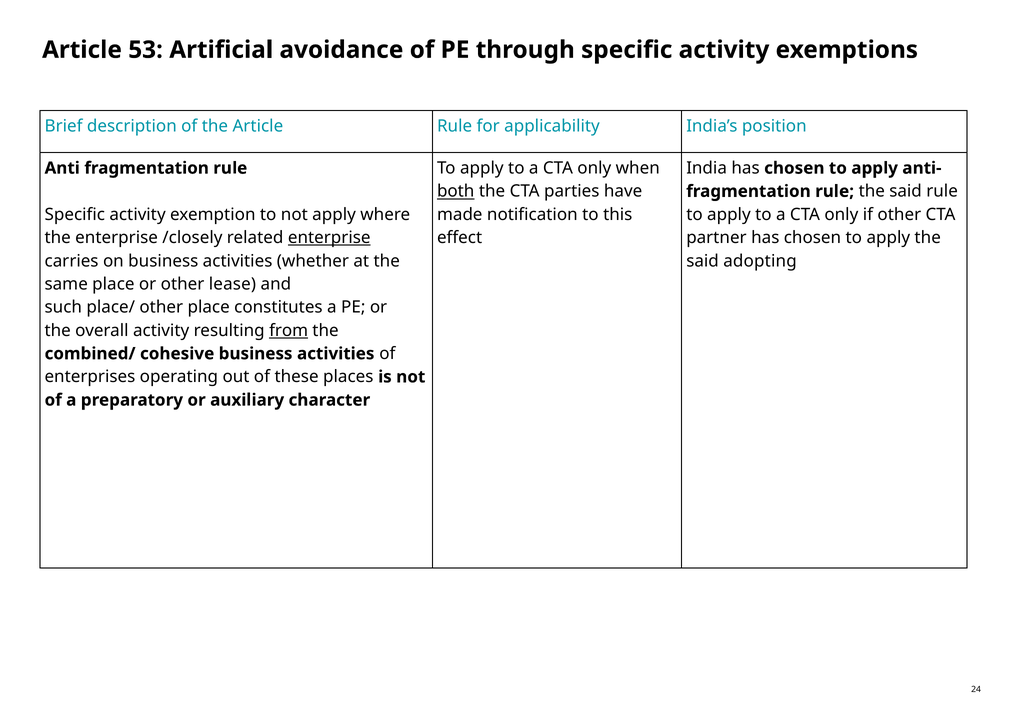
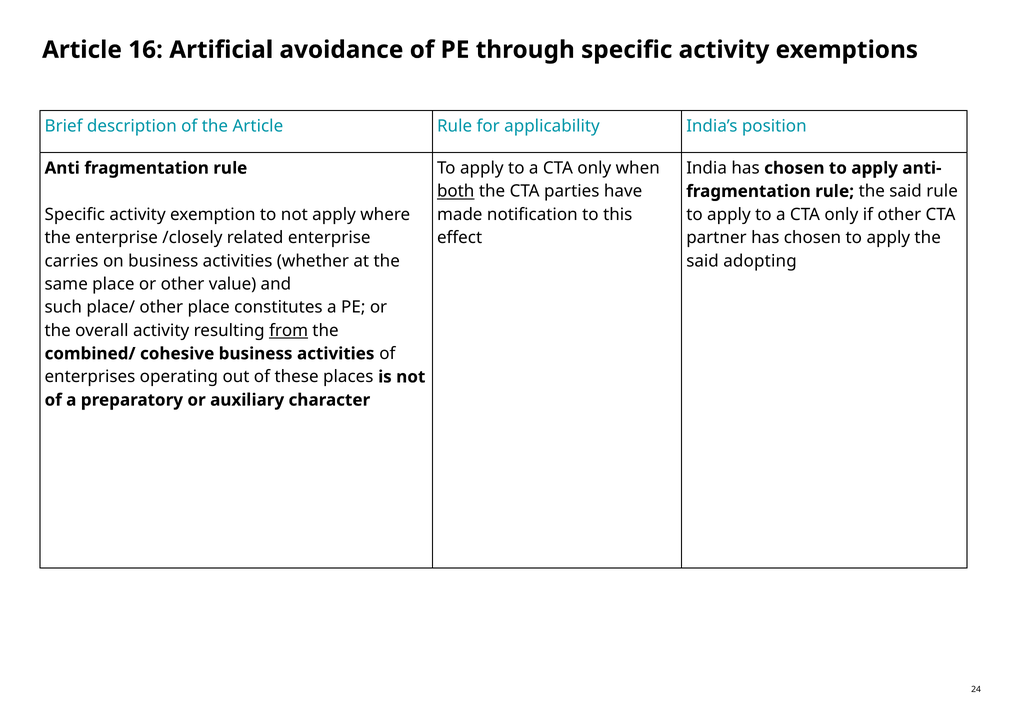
53: 53 -> 16 (146, 50)
enterprise underline: present -> none (329, 238)
lease: lease -> value (233, 284)
